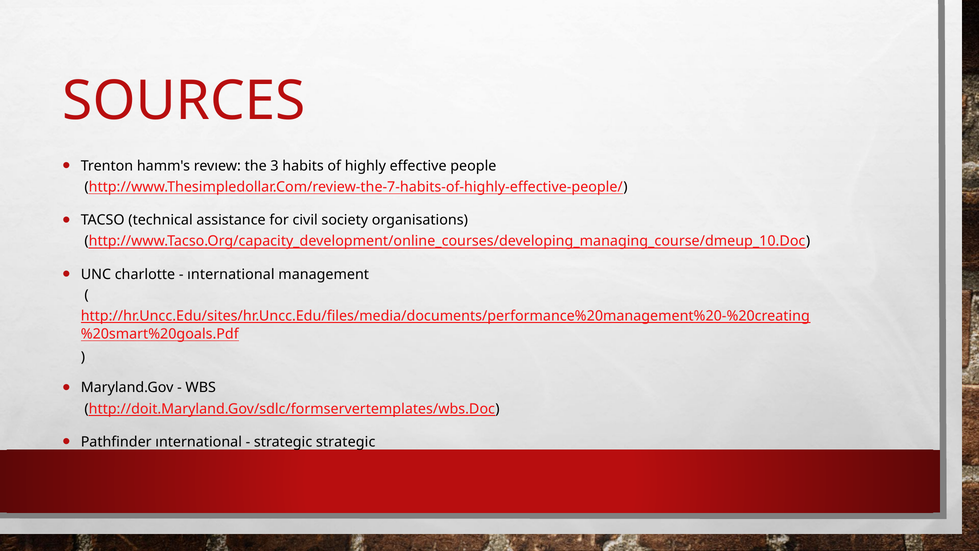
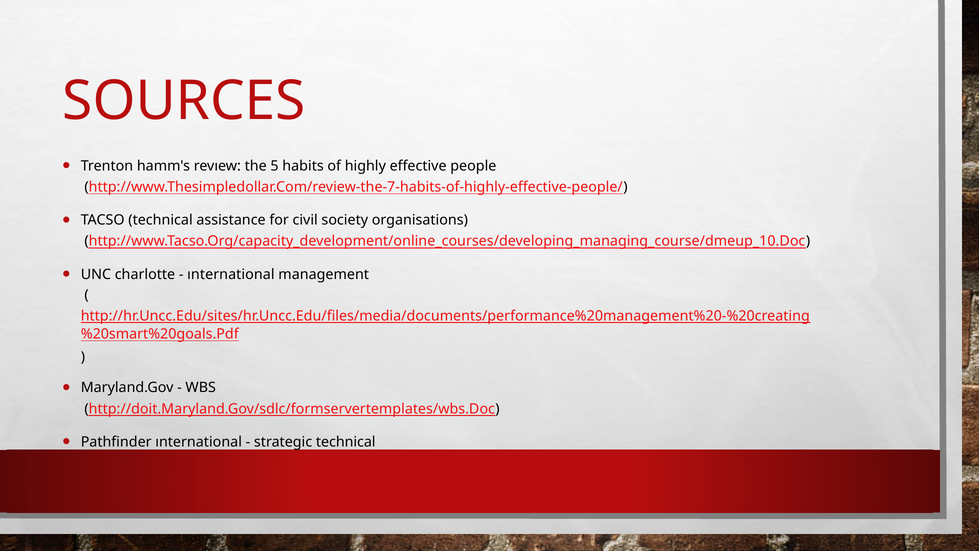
3: 3 -> 5 (275, 166)
strategic strategic: strategic -> technical (346, 442)
